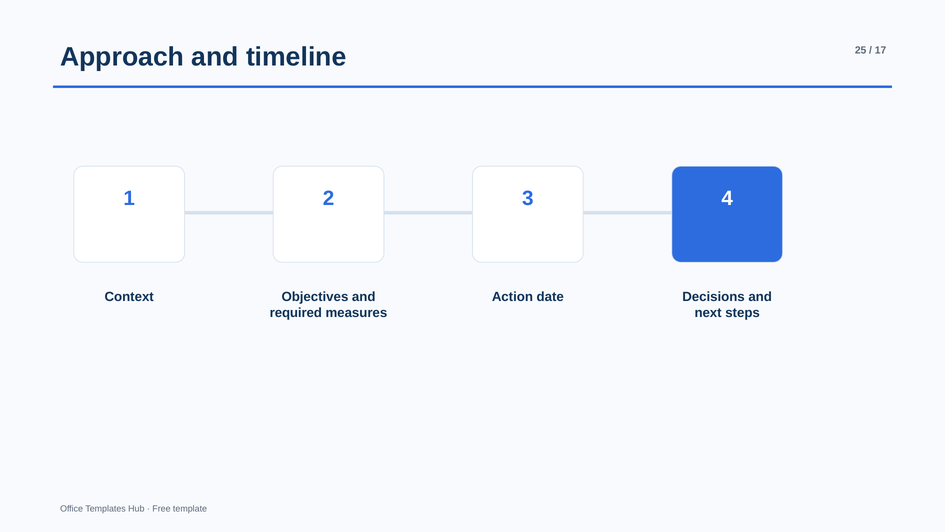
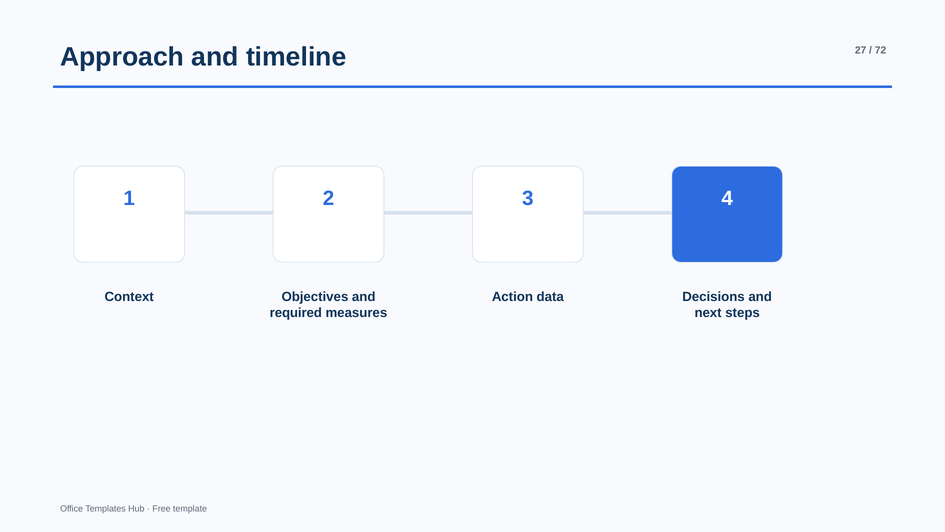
25: 25 -> 27 (861, 50)
17: 17 -> 72 (881, 50)
date: date -> data (550, 297)
